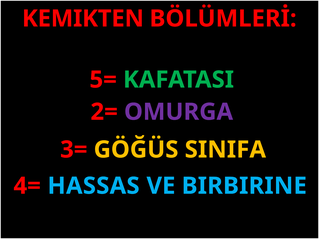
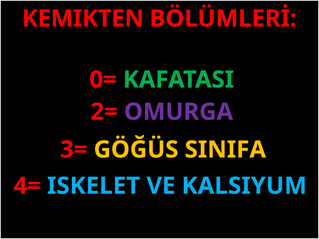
5=: 5= -> 0= (103, 80)
HASSAS: HASSAS -> ISKELET (94, 186)
BIRBIRINE: BIRBIRINE -> KALSIYUM (244, 186)
